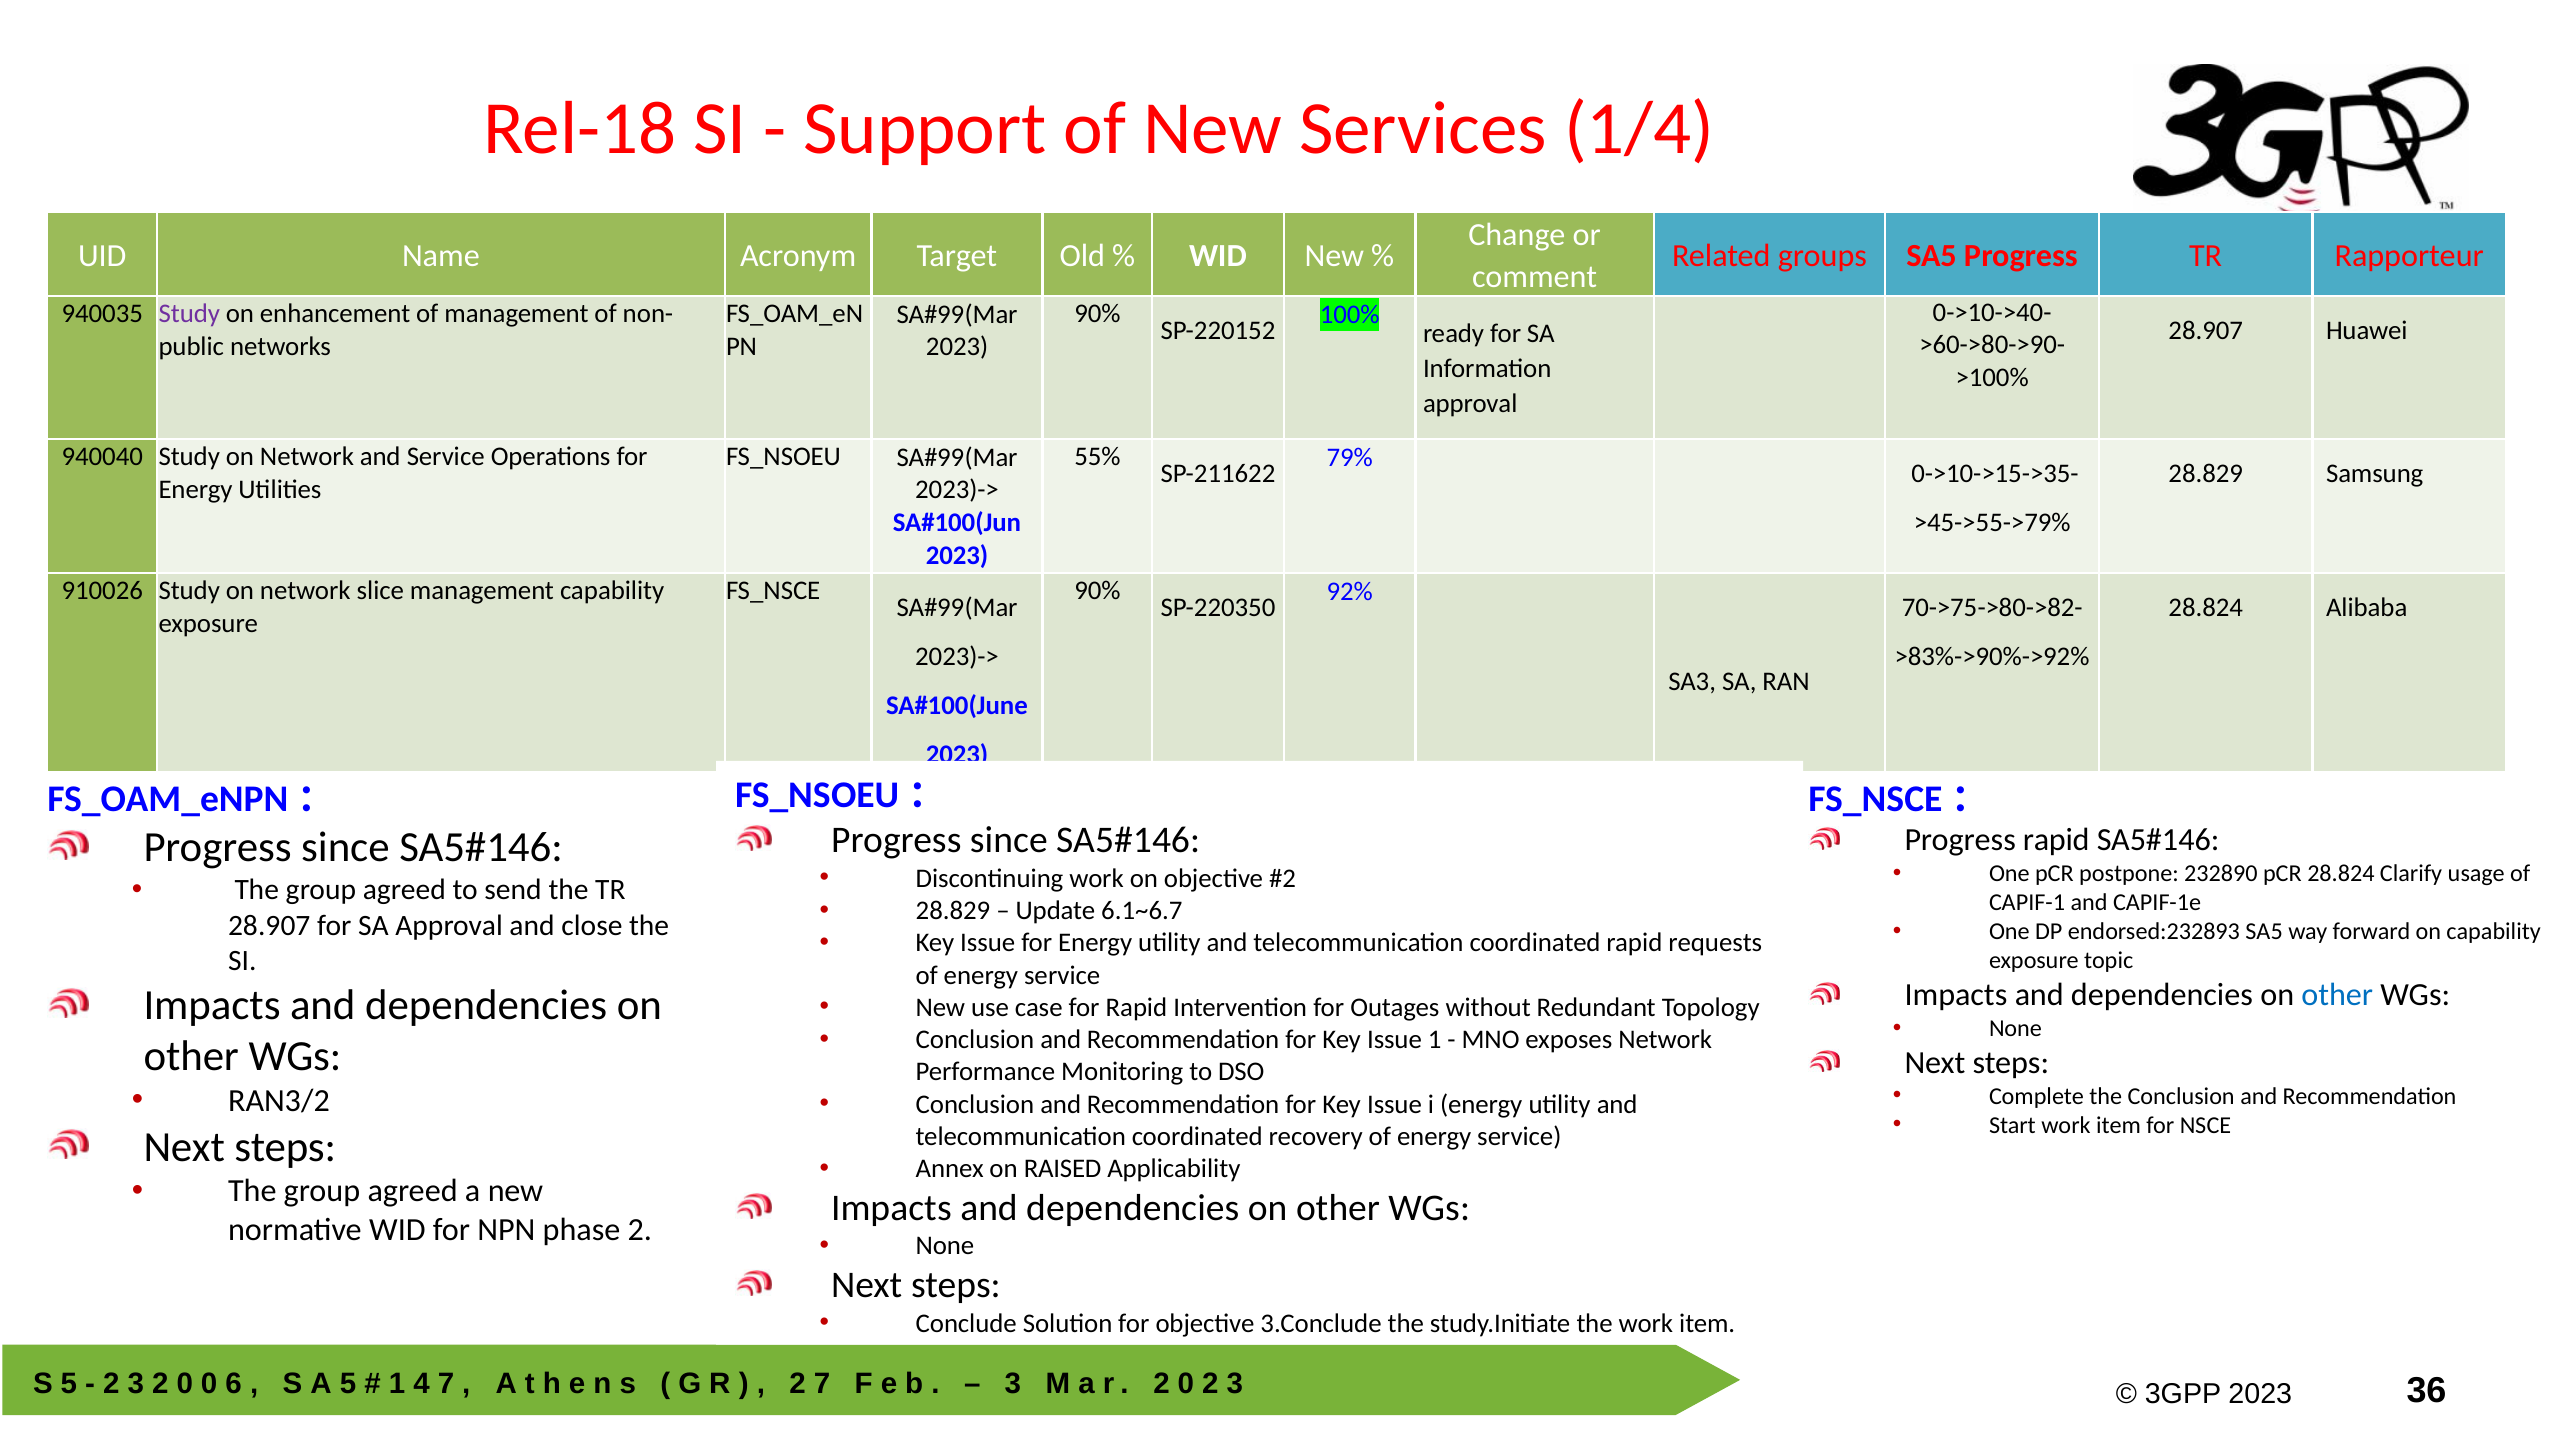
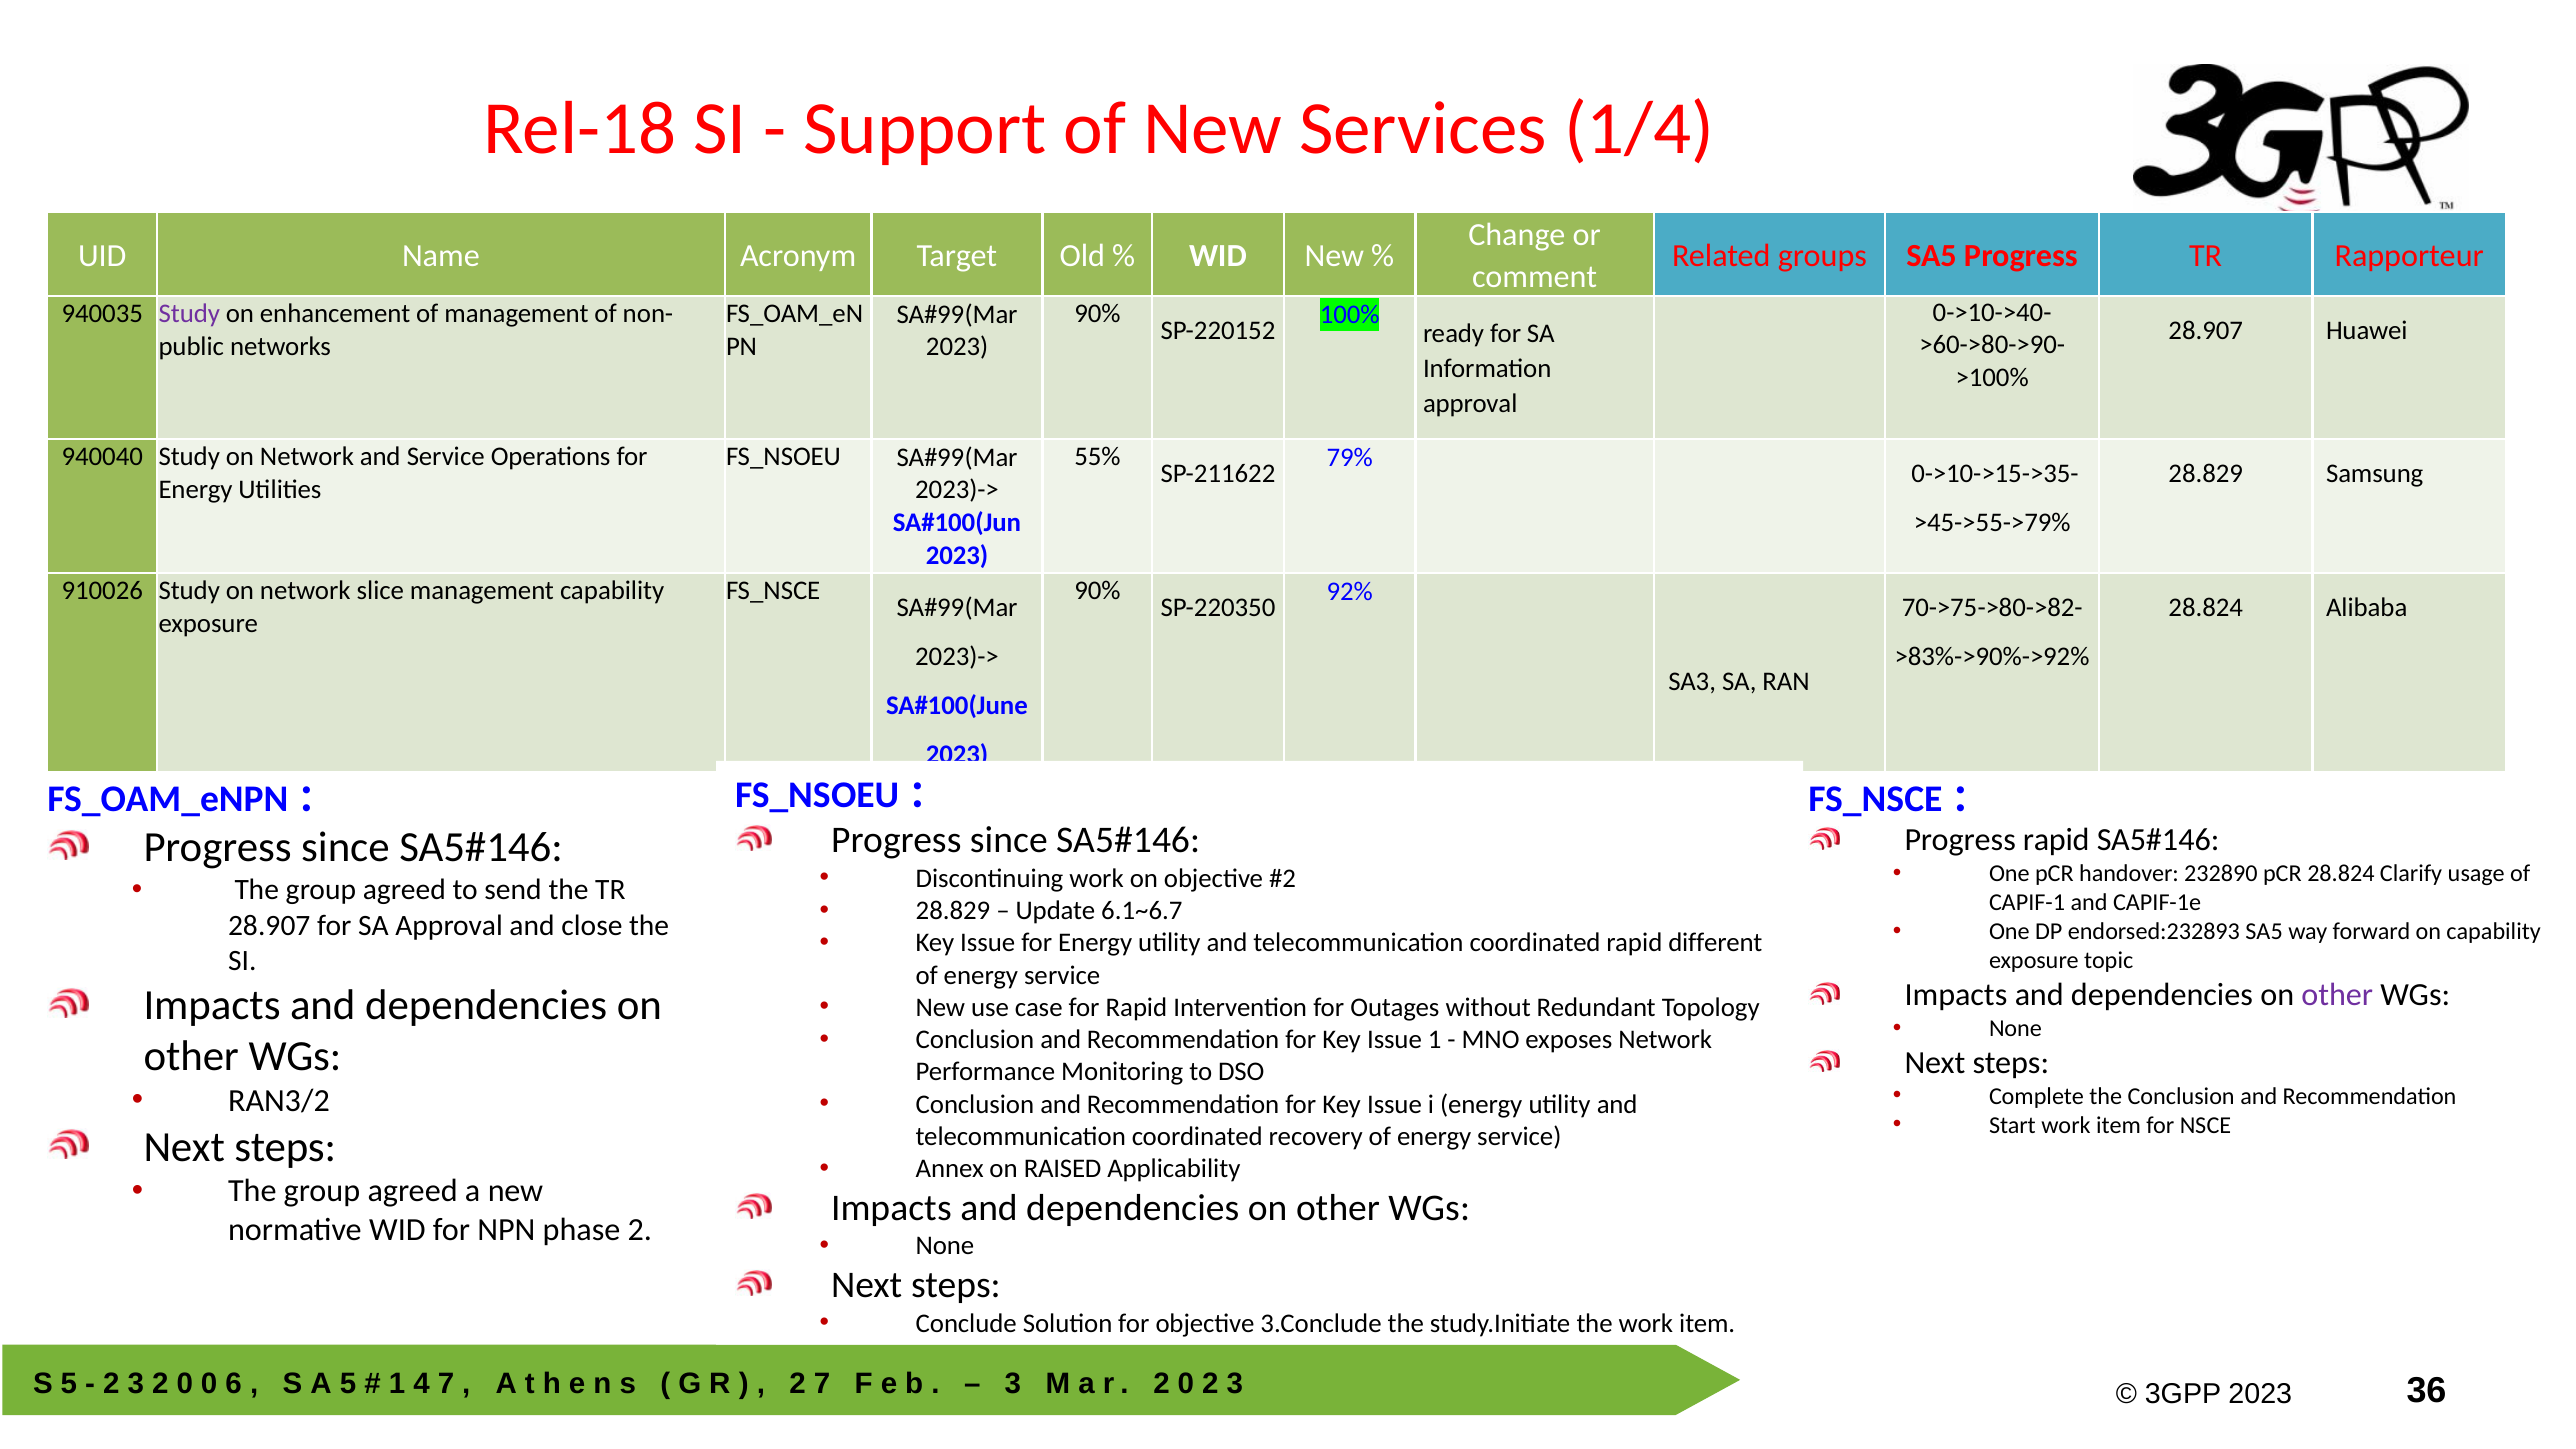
postpone: postpone -> handover (2129, 874)
requests: requests -> different (1715, 943)
other colour: blue -> purple (2337, 995)
